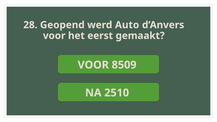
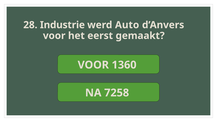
Geopend: Geopend -> Industrie (62, 25)
8509: 8509 -> 1360 (124, 65)
2510: 2510 -> 7258 (117, 93)
